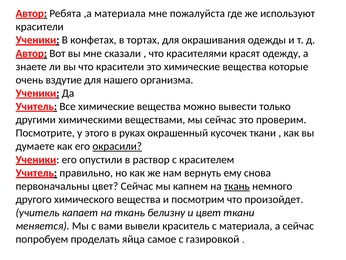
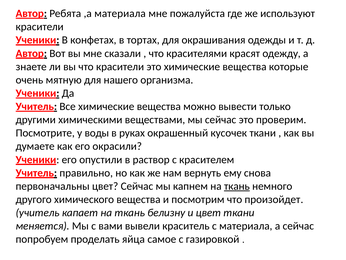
вздутие: вздутие -> мятную (64, 80)
этого: этого -> воды (97, 133)
окрасили underline: present -> none (117, 146)
